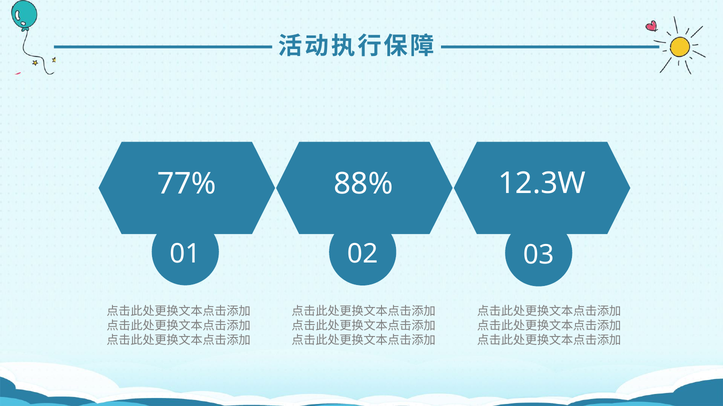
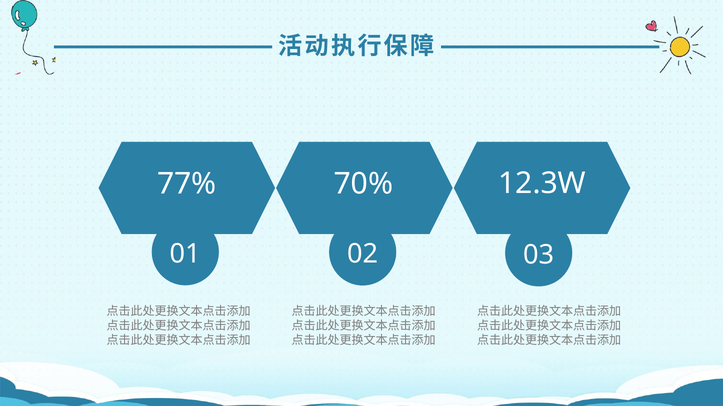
88%: 88% -> 70% (363, 184)
